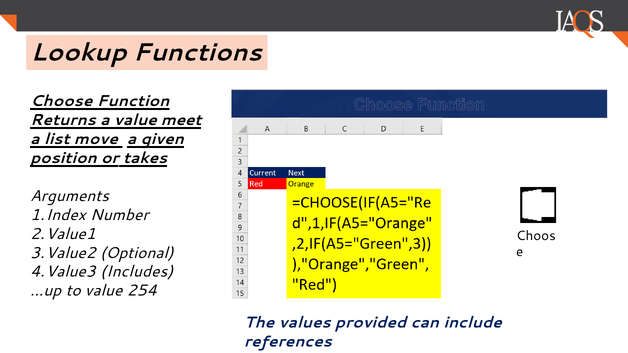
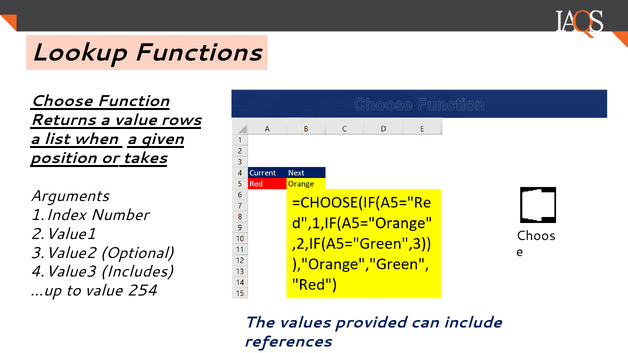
meet: meet -> rows (181, 120)
move: move -> when (96, 139)
